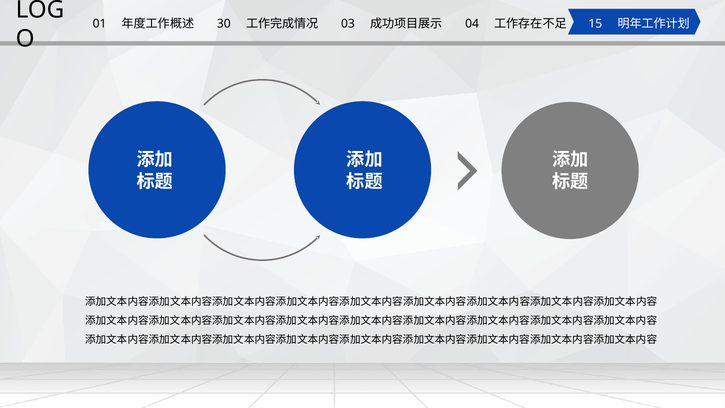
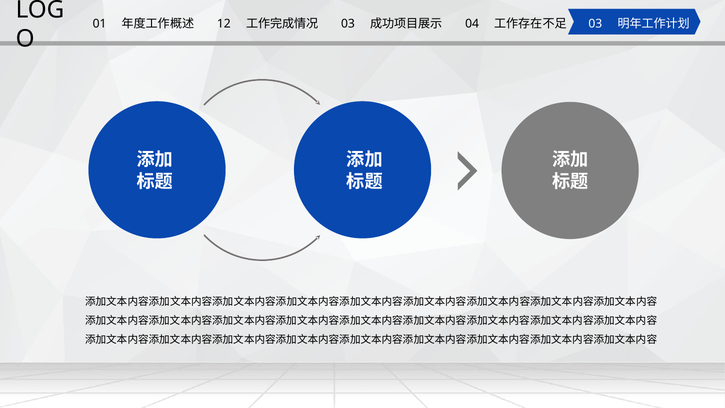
30: 30 -> 12 (224, 24)
15: 15 -> 03 (595, 24)
